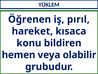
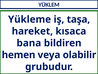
Öğrenen: Öğrenen -> Yükleme (30, 19)
pırıl: pırıl -> taşa (78, 19)
konu: konu -> bana (29, 43)
